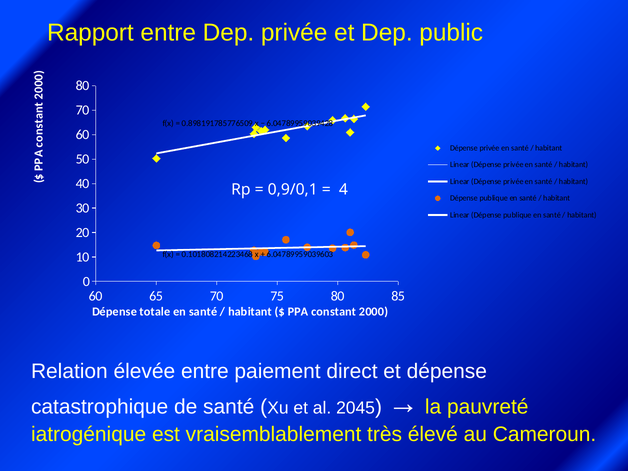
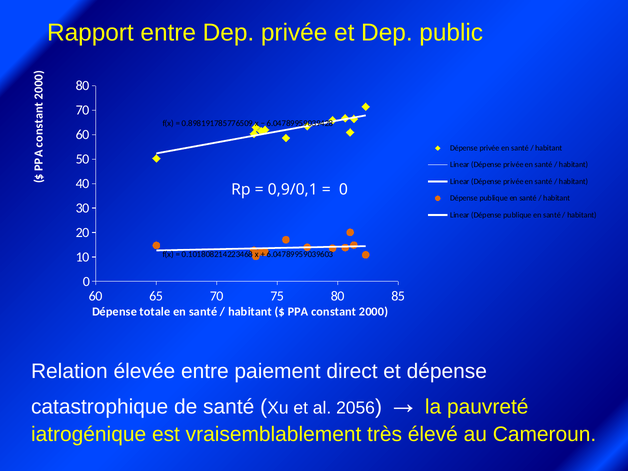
4: 4 -> 0 (343, 190)
2045: 2045 -> 2056 (356, 408)
